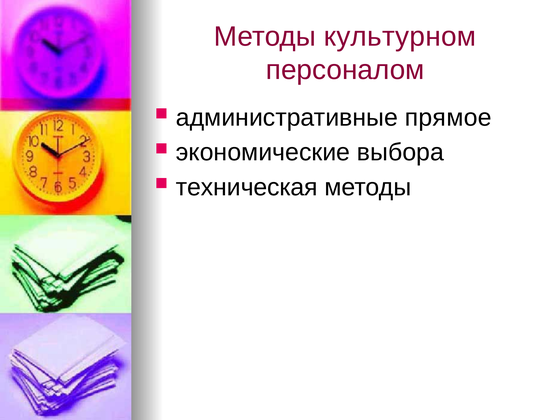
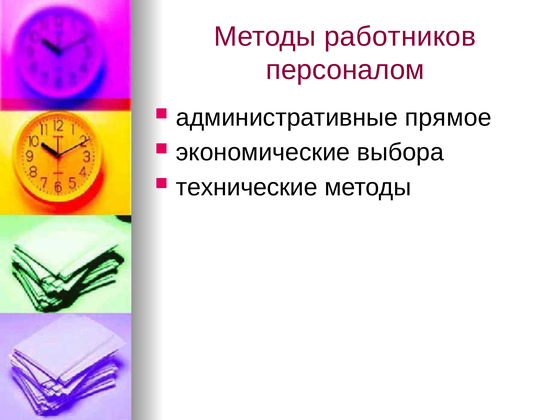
культурном: культурном -> работников (400, 36)
техническая: техническая -> технические (247, 187)
